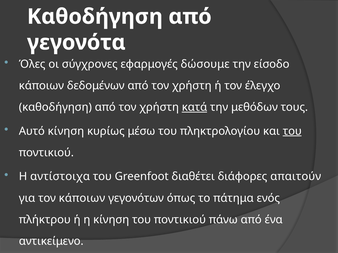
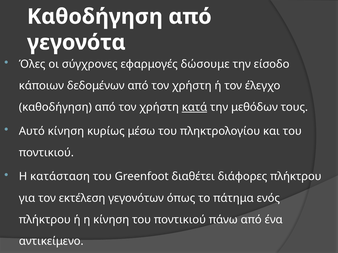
του underline: present -> none (292, 131)
αντίστοιχα: αντίστοιχα -> κατάσταση (60, 177)
διάφορες απαιτούν: απαιτούν -> πλήκτρου (296, 177)
τον κάποιων: κάποιων -> εκτέλεση (82, 198)
